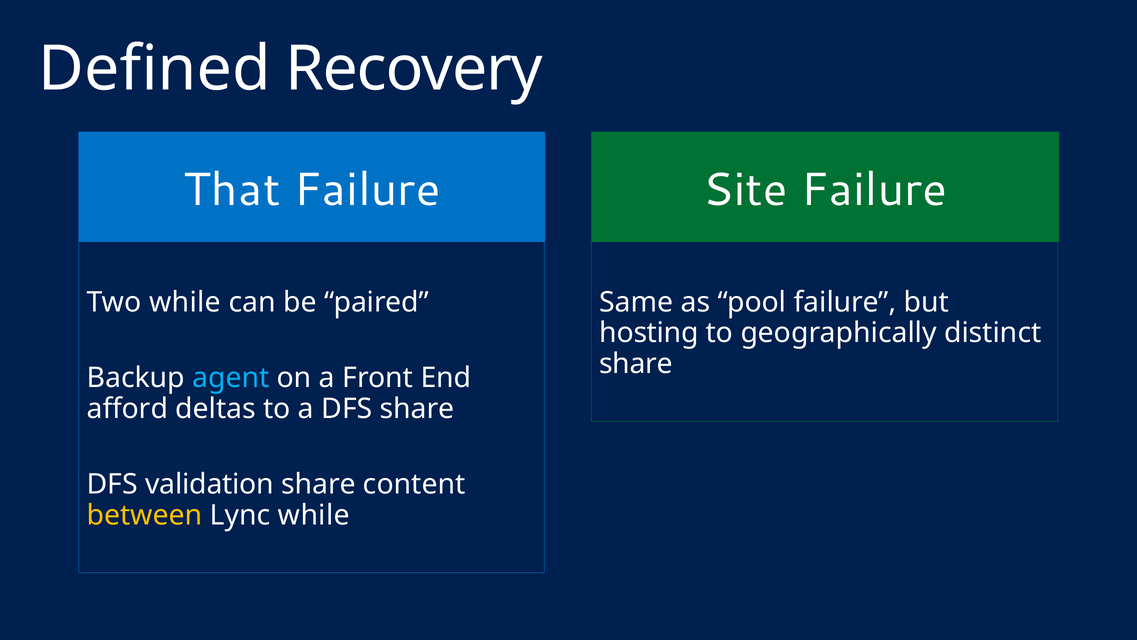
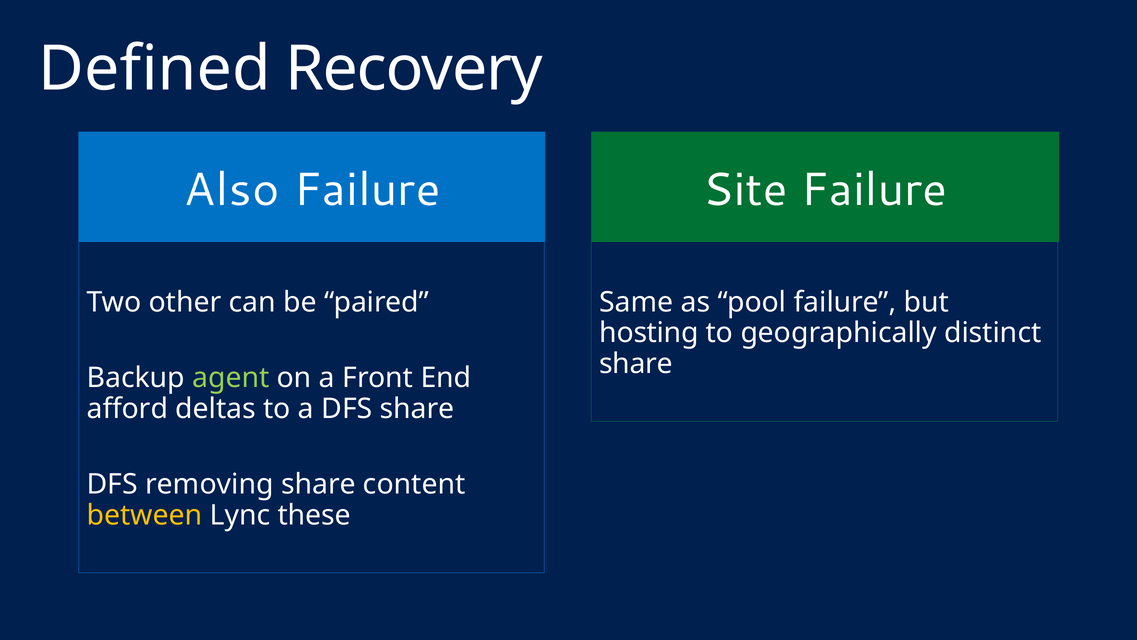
That: That -> Also (232, 190)
Two while: while -> other (185, 302)
agent colour: light blue -> light green (231, 378)
validation: validation -> removing (209, 484)
Lync while: while -> these (314, 515)
